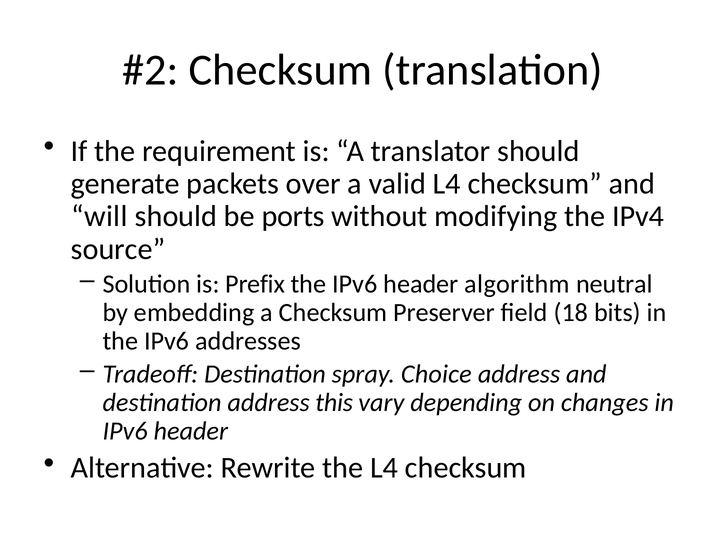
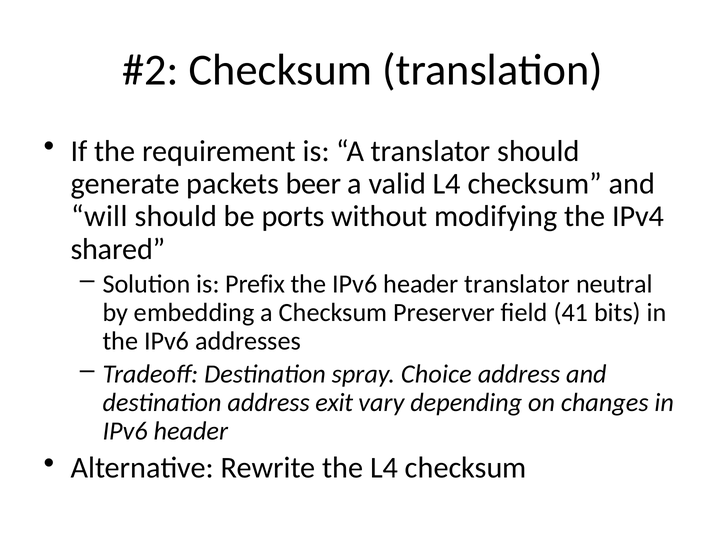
over: over -> beer (313, 184)
source: source -> shared (118, 249)
header algorithm: algorithm -> translator (517, 284)
18: 18 -> 41 (571, 312)
this: this -> exit (334, 402)
